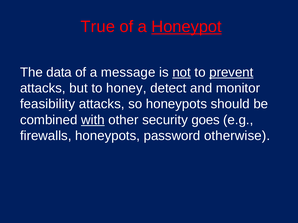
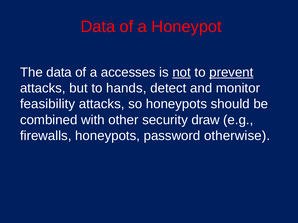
True: True -> Data (98, 27)
Honeypot underline: present -> none (186, 27)
message: message -> accesses (128, 72)
honey: honey -> hands (126, 88)
with underline: present -> none (93, 120)
goes: goes -> draw (206, 120)
